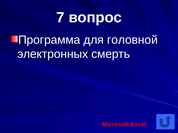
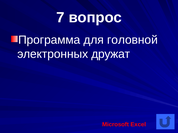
смерть: смерть -> дружат (111, 54)
